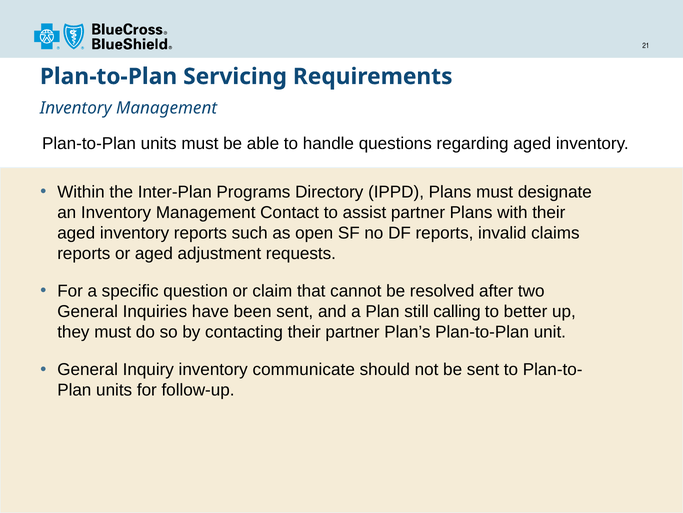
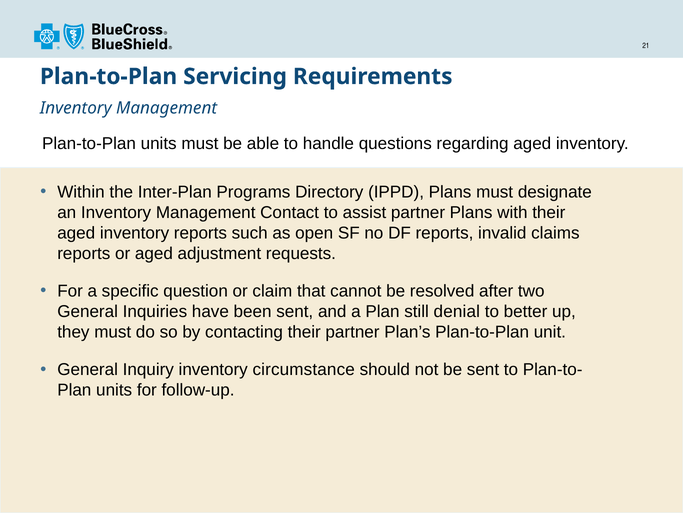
calling: calling -> denial (457, 311)
communicate: communicate -> circumstance (304, 369)
